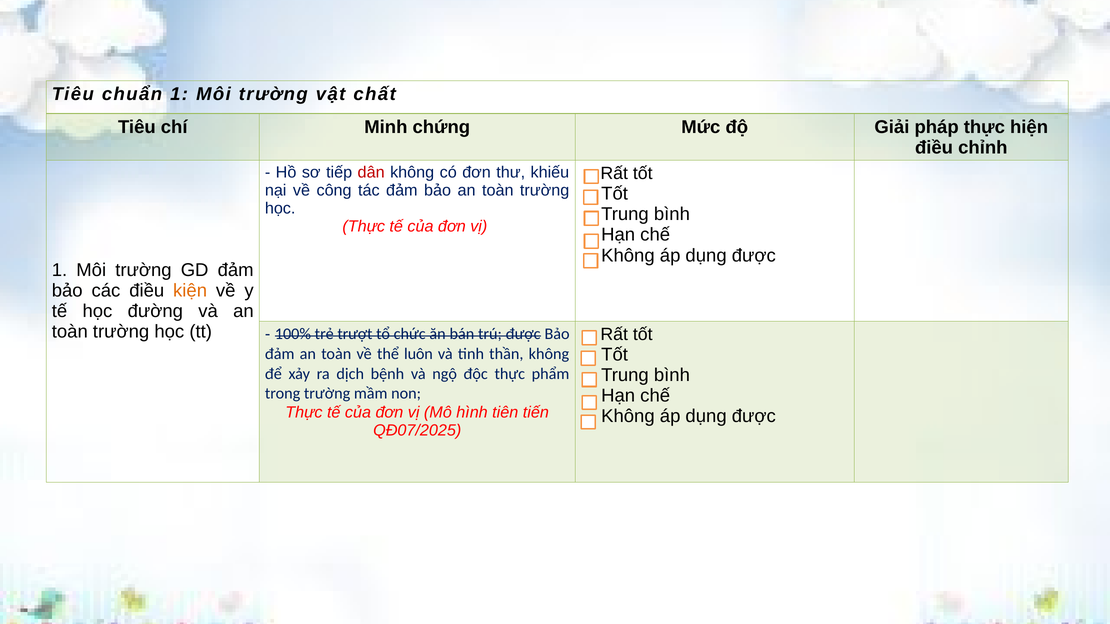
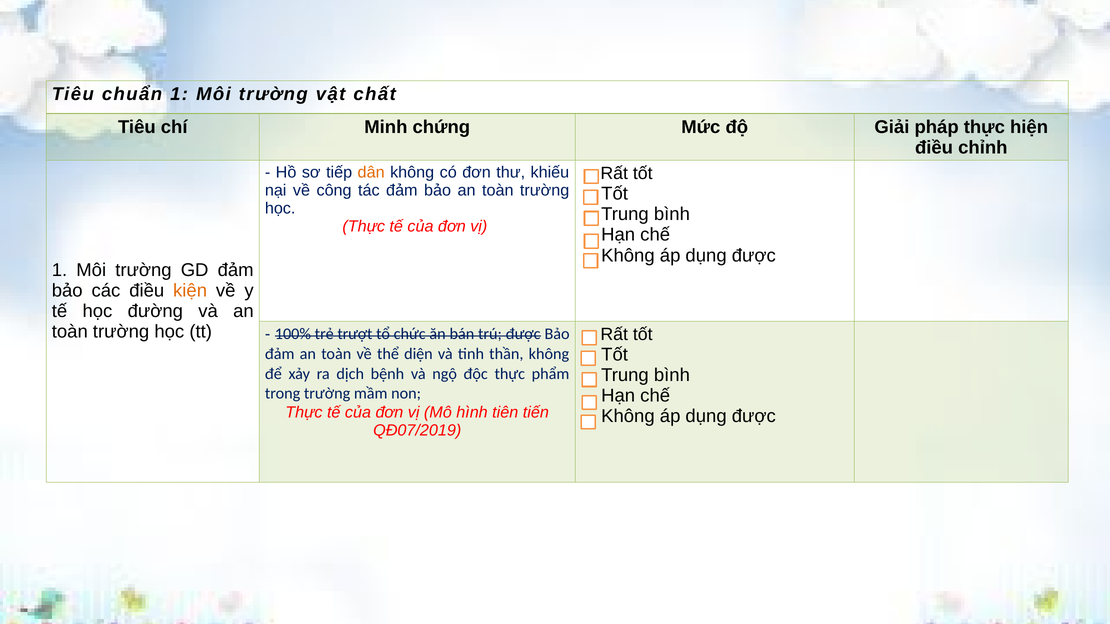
dân colour: red -> orange (371, 173)
luôn: luôn -> diện (418, 354)
QĐ07/2025: QĐ07/2025 -> QĐ07/2019 (417, 431)
